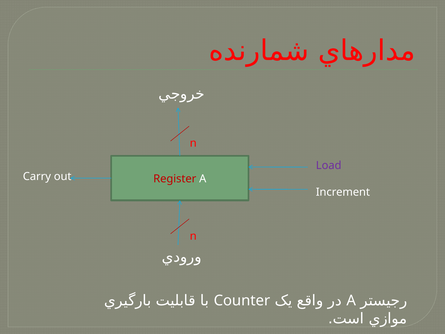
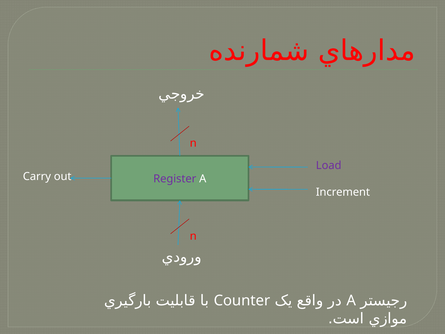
Register colour: red -> purple (175, 179)
